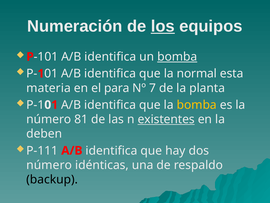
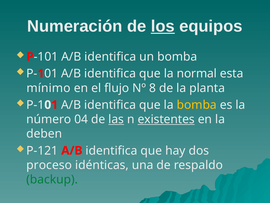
bomba underline: present -> none (177, 57)
materia: materia -> mínimo (49, 88)
para: para -> flujo (117, 88)
7: 7 -> 8 (153, 88)
81: 81 -> 04 (81, 119)
las underline: none -> present (116, 119)
P-111: P-111 -> P-121 (42, 150)
número: número -> proceso (49, 165)
backup colour: black -> green (52, 179)
